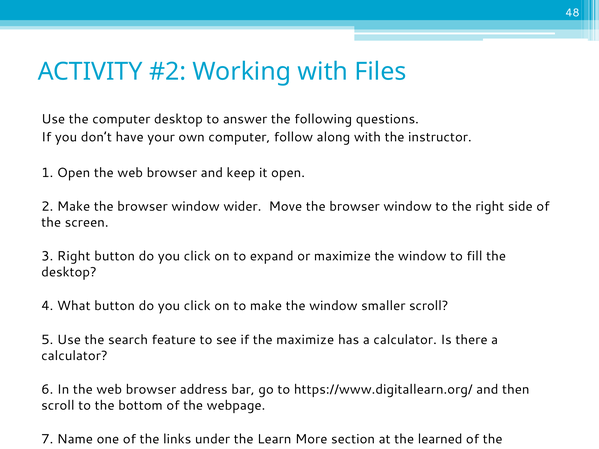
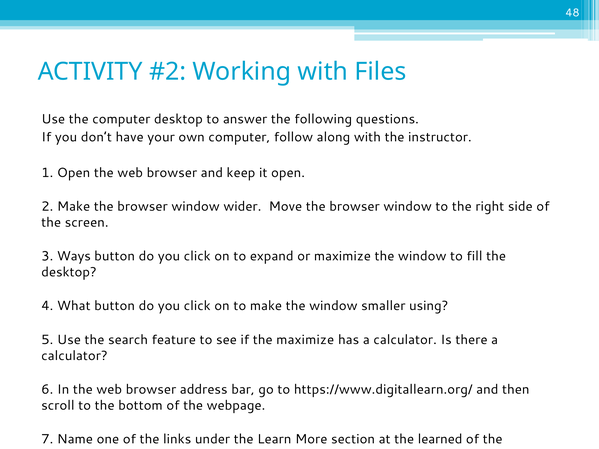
3 Right: Right -> Ways (74, 256)
smaller scroll: scroll -> using (429, 306)
